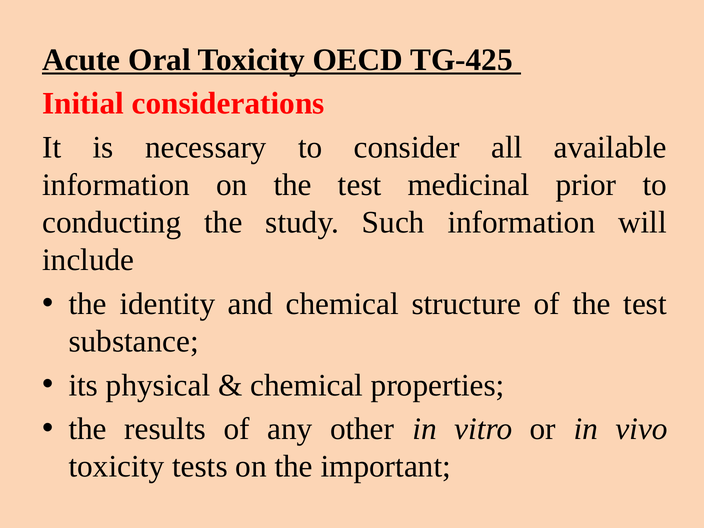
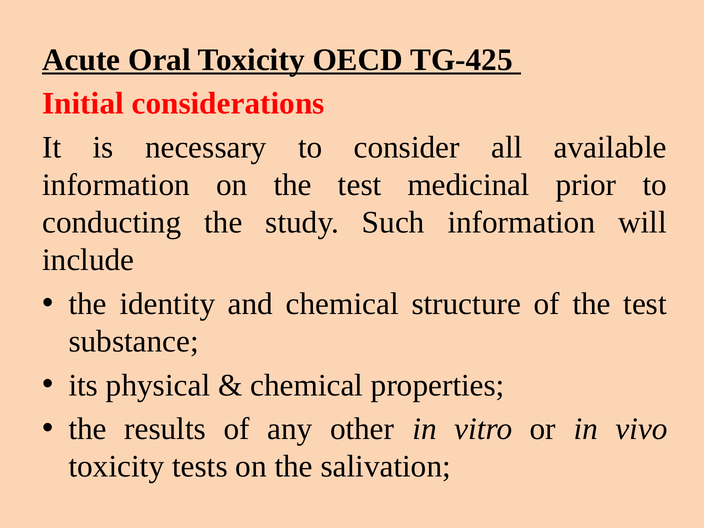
important: important -> salivation (386, 467)
